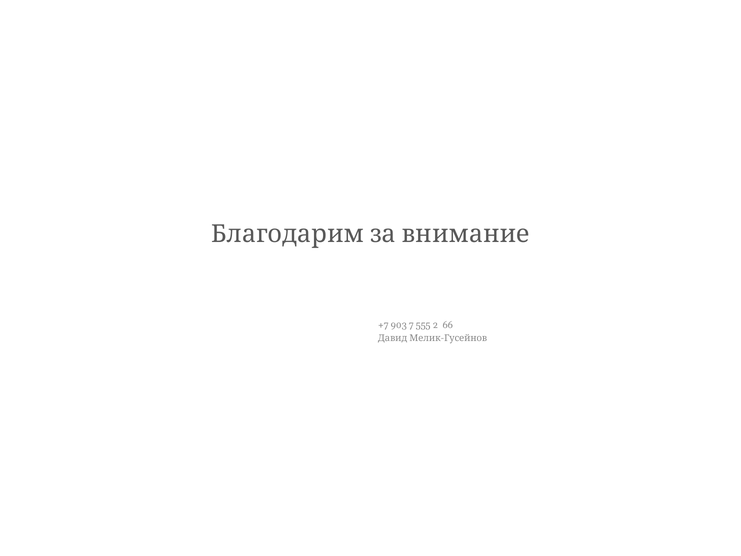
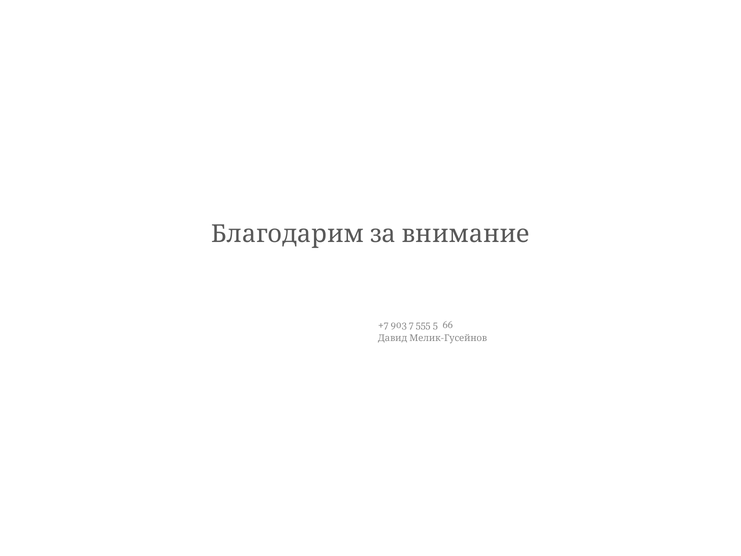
2: 2 -> 5 (435, 325)
